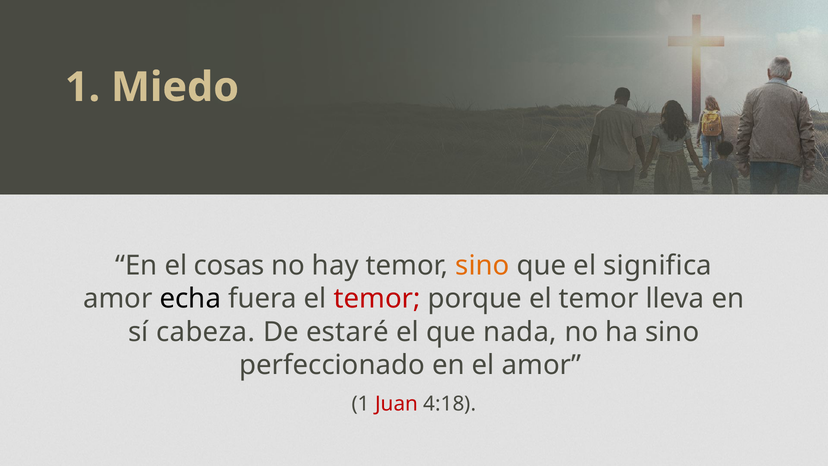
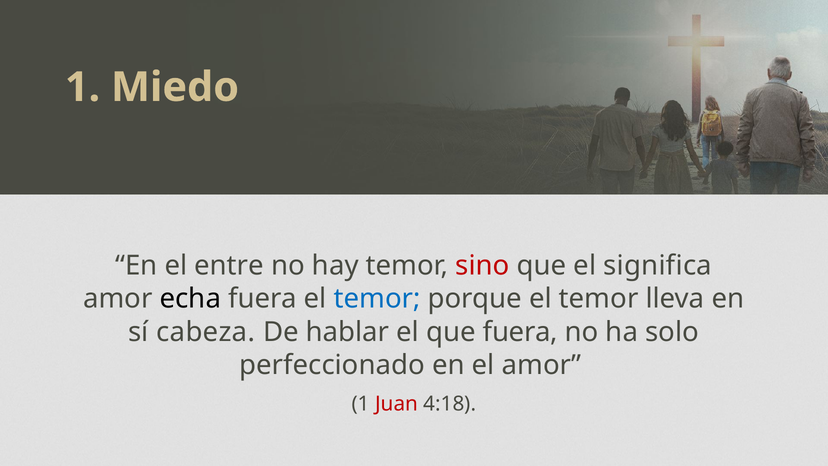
cosas: cosas -> entre (229, 265)
sino colour: orange -> red (482, 265)
temor colour: red -> blue (377, 299)
estaré: estaré -> hablar (348, 332)
que nada: nada -> fuera (520, 332)
ha sino: sino -> solo (672, 332)
